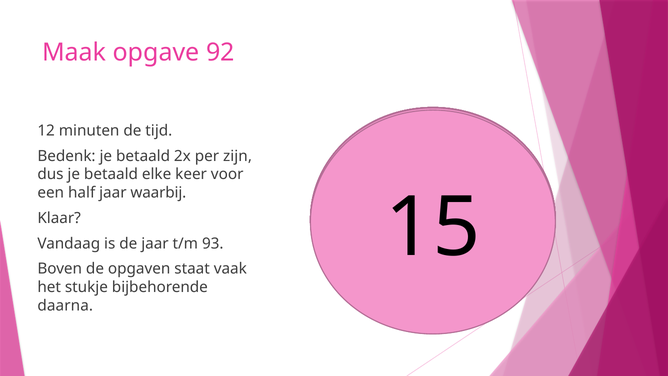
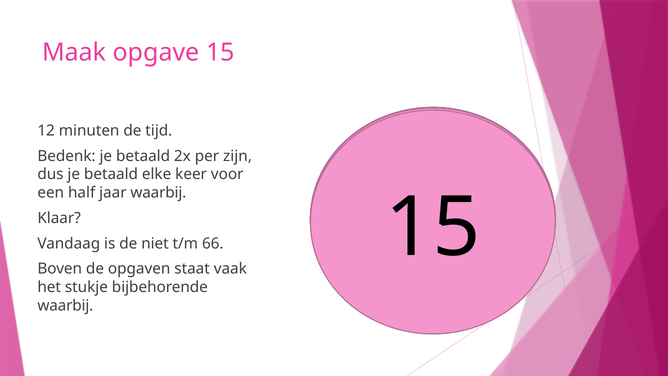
opgave 92: 92 -> 15 (220, 53)
de jaar: jaar -> niet (155, 243)
93: 93 -> 66 (213, 243)
daarna: daarna -> waarbij (65, 305)
